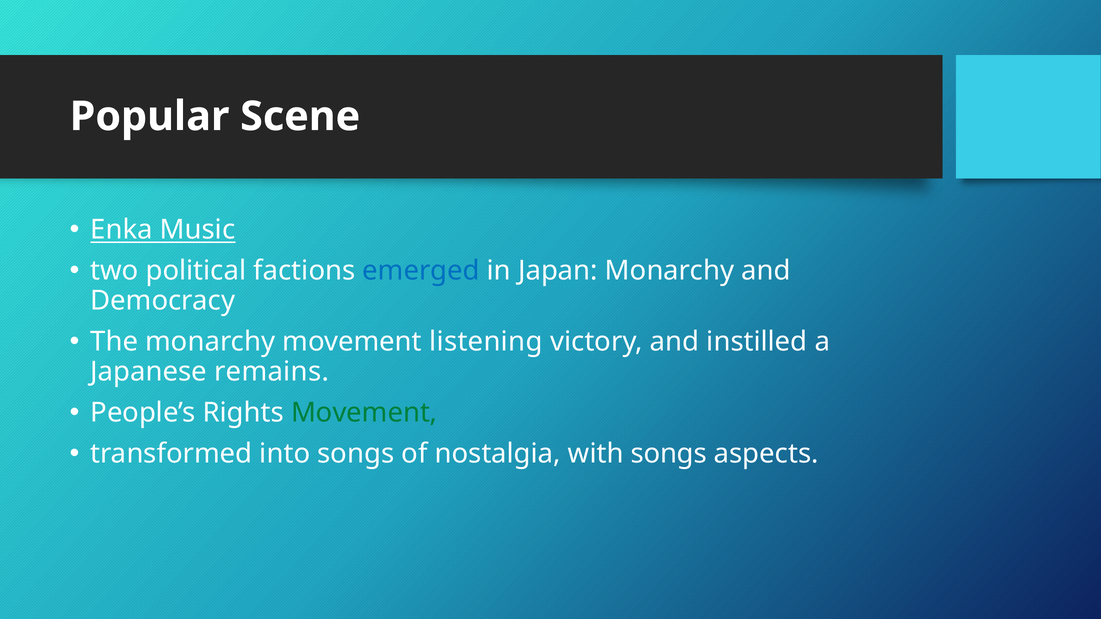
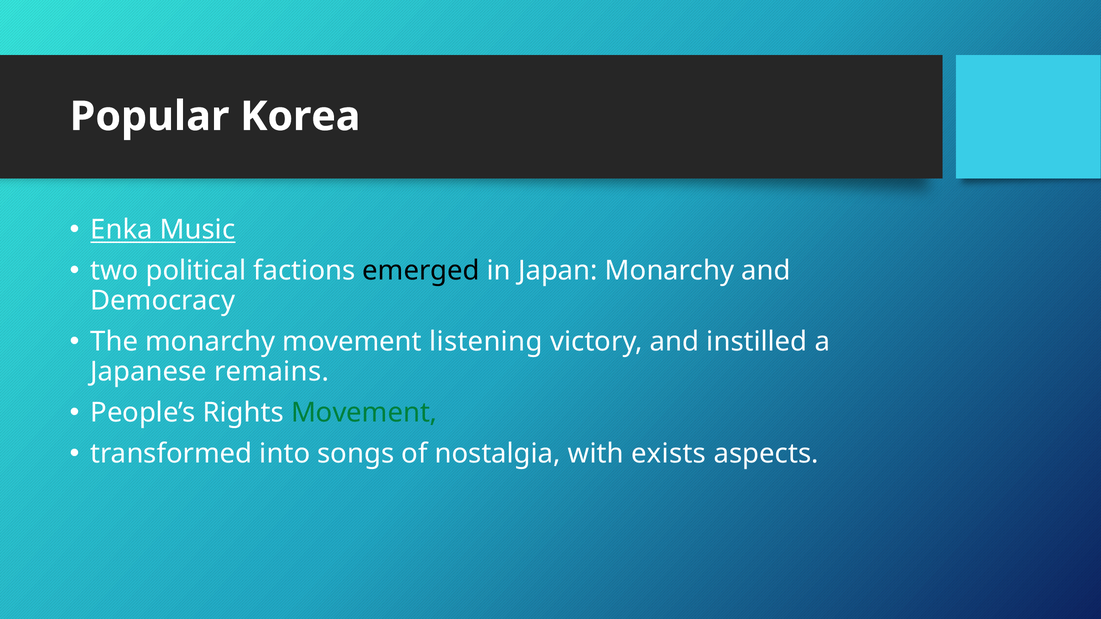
Scene: Scene -> Korea (300, 117)
emerged colour: blue -> black (421, 271)
with songs: songs -> exists (669, 454)
